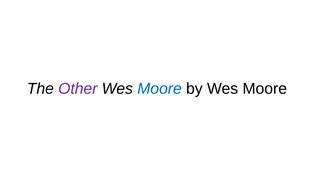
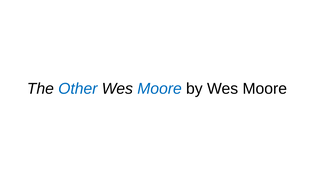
Other colour: purple -> blue (78, 89)
